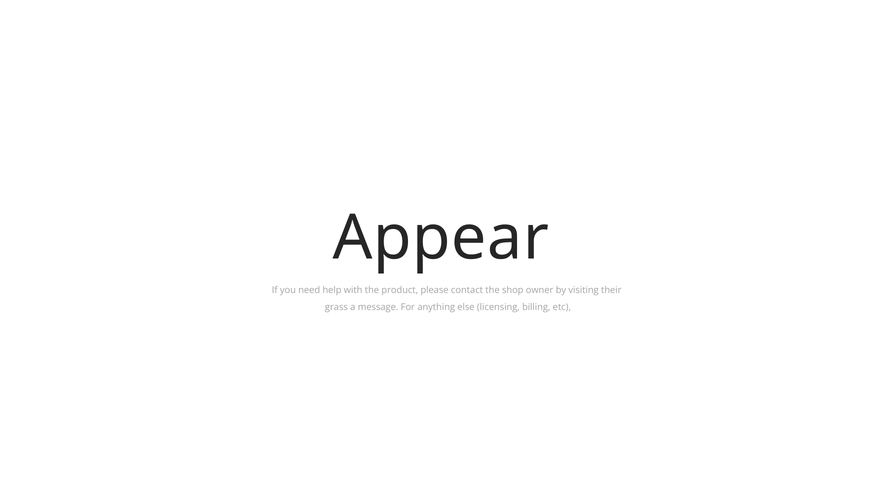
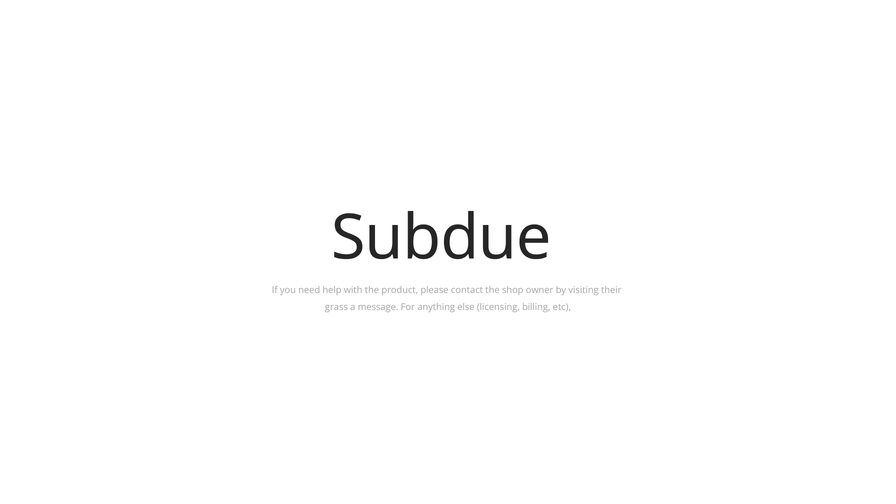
Appear: Appear -> Subdue (441, 238)
